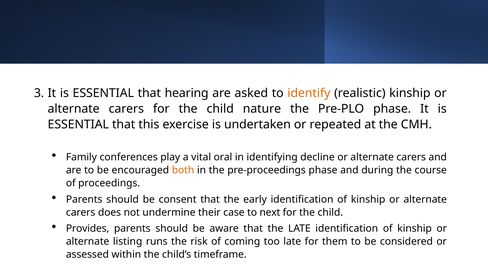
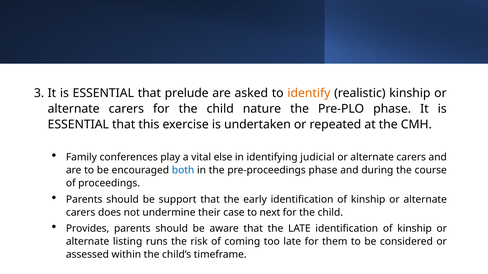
hearing: hearing -> prelude (187, 93)
oral: oral -> else (223, 157)
decline: decline -> judicial (317, 157)
both colour: orange -> blue (183, 170)
consent: consent -> support (178, 200)
